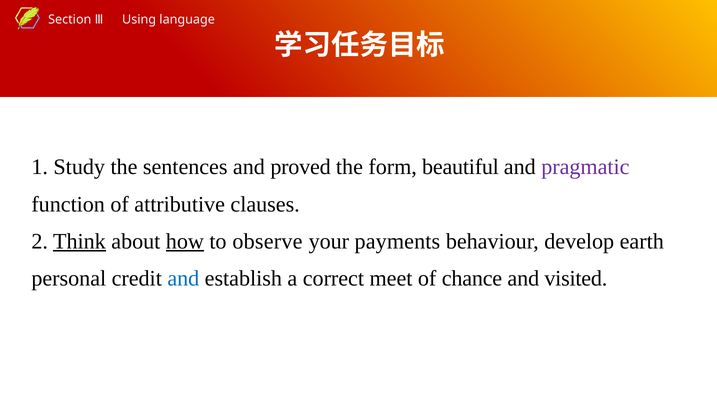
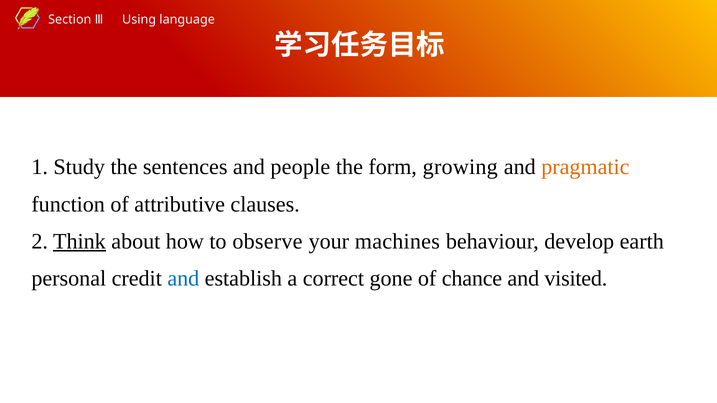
proved: proved -> people (300, 167)
beautiful: beautiful -> growing (460, 167)
pragmatic colour: purple -> orange (585, 167)
how underline: present -> none (185, 242)
payments: payments -> machines (397, 242)
meet: meet -> gone (391, 279)
